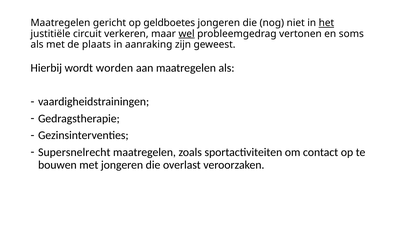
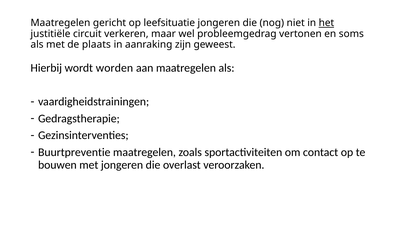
geldboetes: geldboetes -> leefsituatie (169, 23)
wel underline: present -> none (187, 34)
Supersnelrecht: Supersnelrecht -> Buurtpreventie (74, 152)
